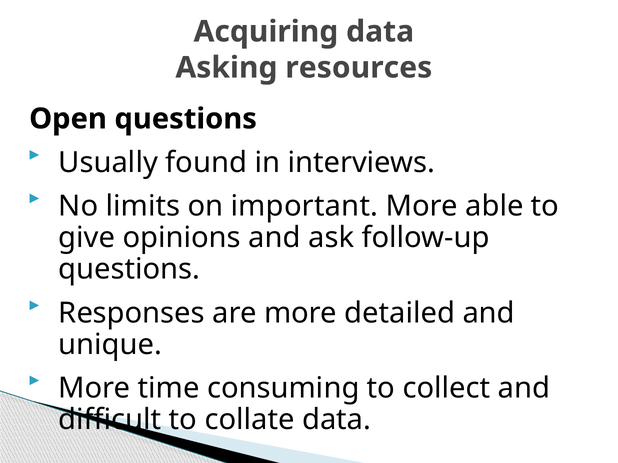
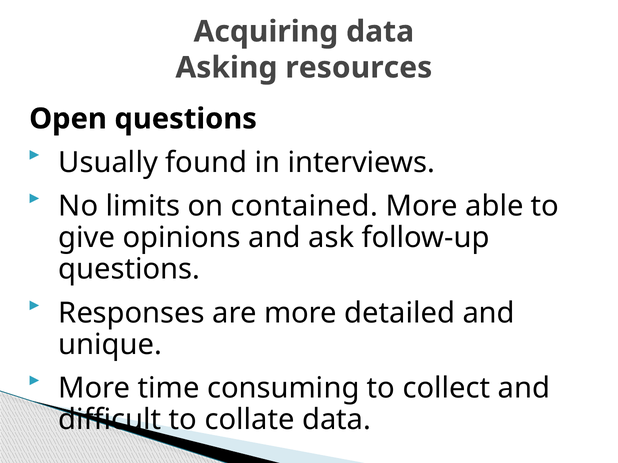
important: important -> contained (304, 207)
